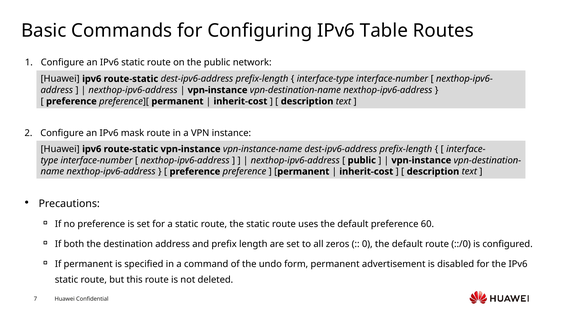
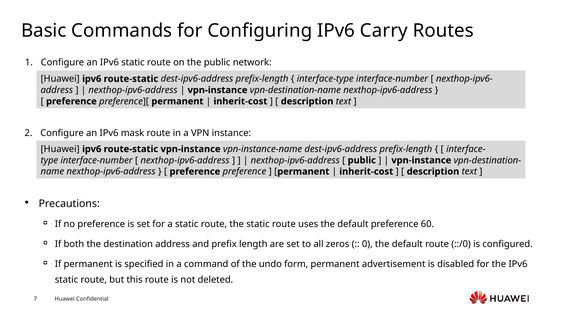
Table: Table -> Carry (384, 31)
